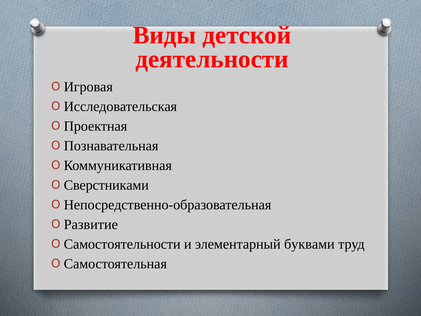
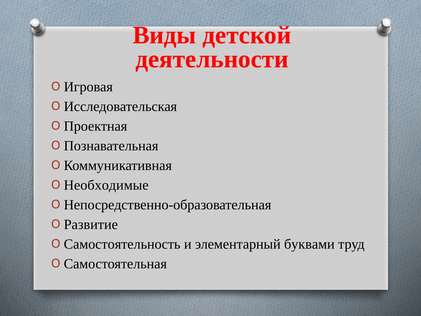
Сверстниками: Сверстниками -> Необходимые (106, 185)
Самостоятельности: Самостоятельности -> Самостоятельность (122, 244)
